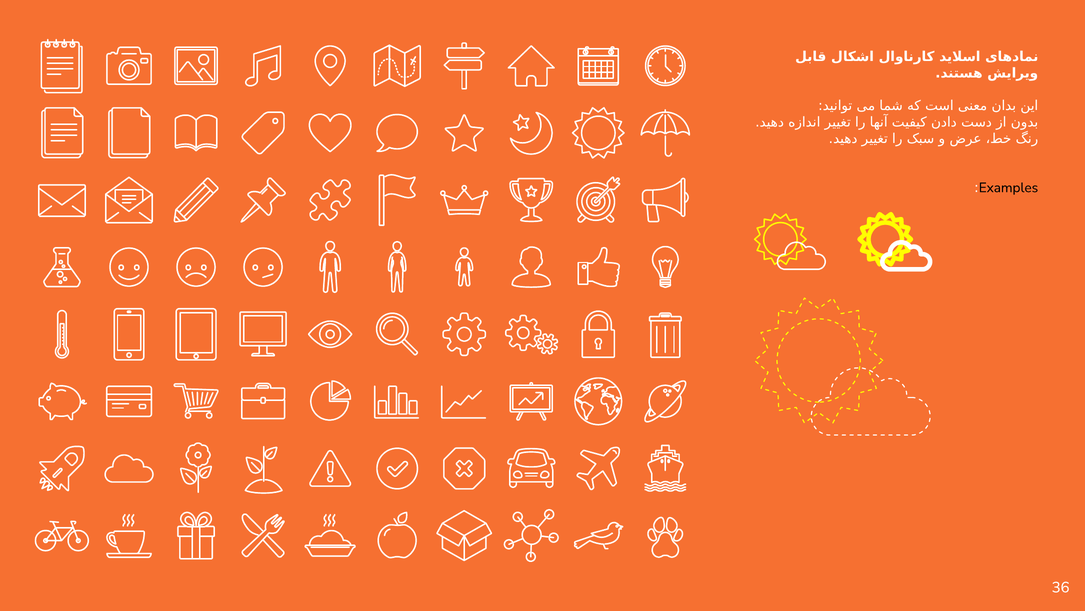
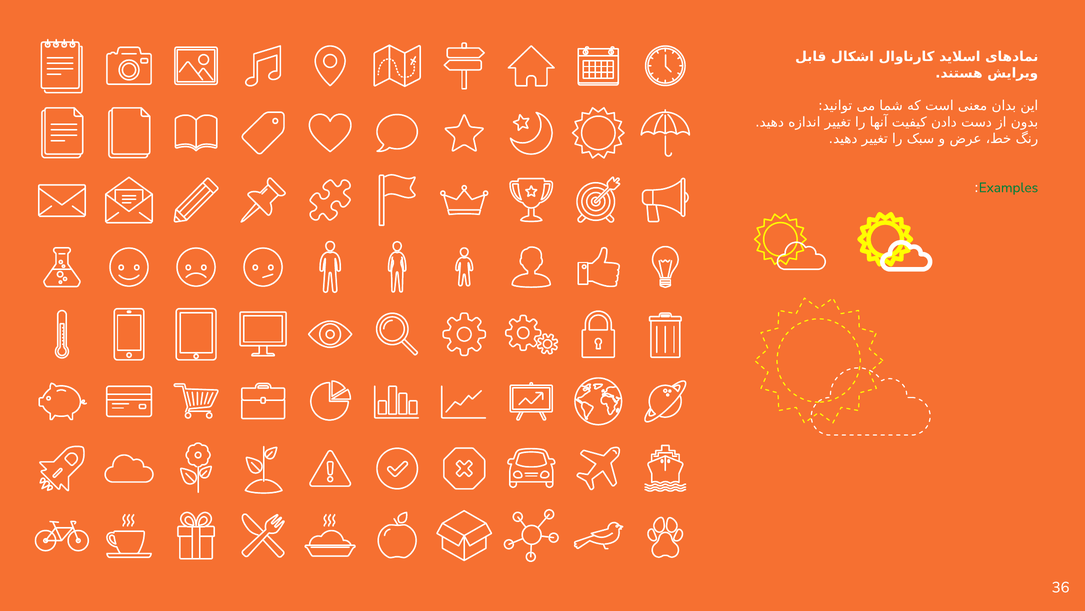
Examples colour: black -> green (1008, 187)
